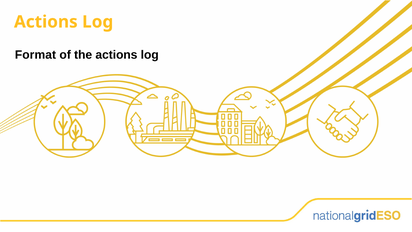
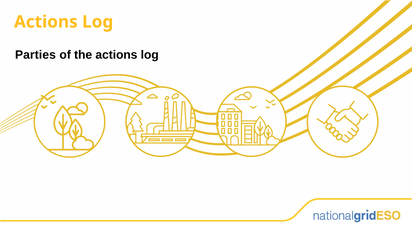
Format: Format -> Parties (35, 55)
